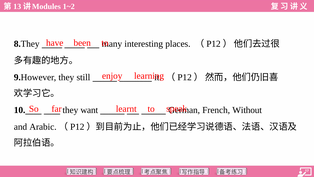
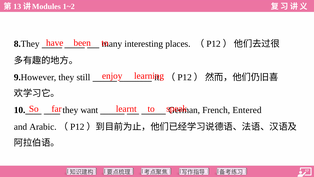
Without: Without -> Entered (247, 110)
